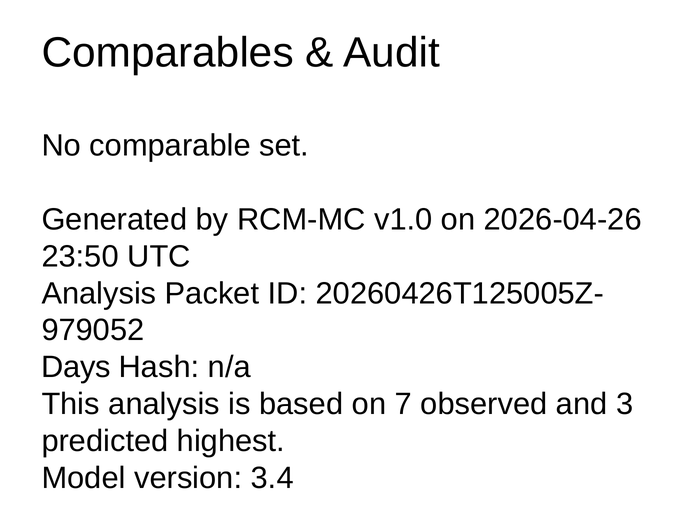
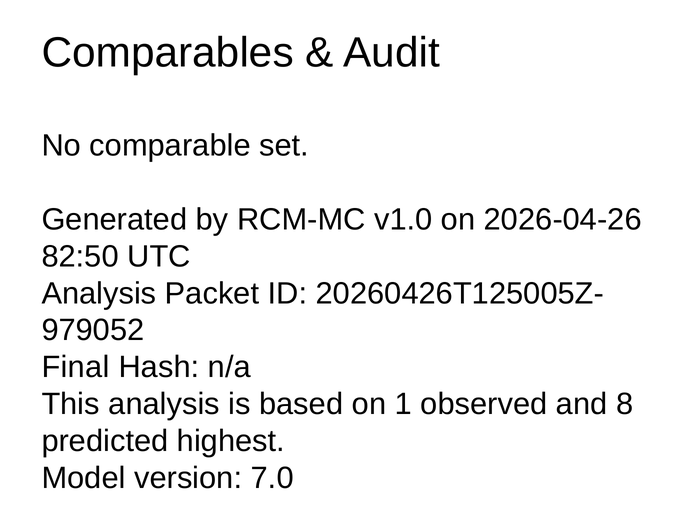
23:50: 23:50 -> 82:50 (80, 257)
Days: Days -> Final (76, 368)
7: 7 -> 1 (403, 405)
3: 3 -> 8 (625, 405)
3.4: 3.4 -> 7.0 (272, 479)
